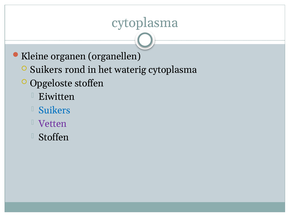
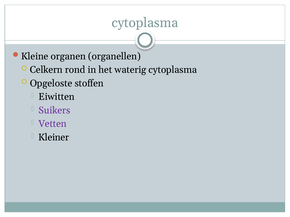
Suikers: Suikers -> Celkern (46, 70)
Suikers colour: blue -> purple (54, 110)
Stoffen: Stoffen -> Kleiner (54, 138)
